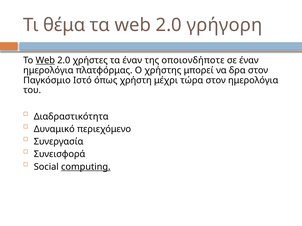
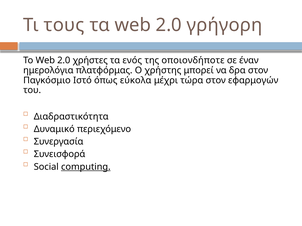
θέμα: θέμα -> τους (64, 25)
Web underline: present -> none (45, 61)
τα έναν: έναν -> ενός (132, 61)
χρήστη: χρήστη -> εύκολα (136, 80)
στον ημερολόγια: ημερολόγια -> εφαρμογών (253, 80)
